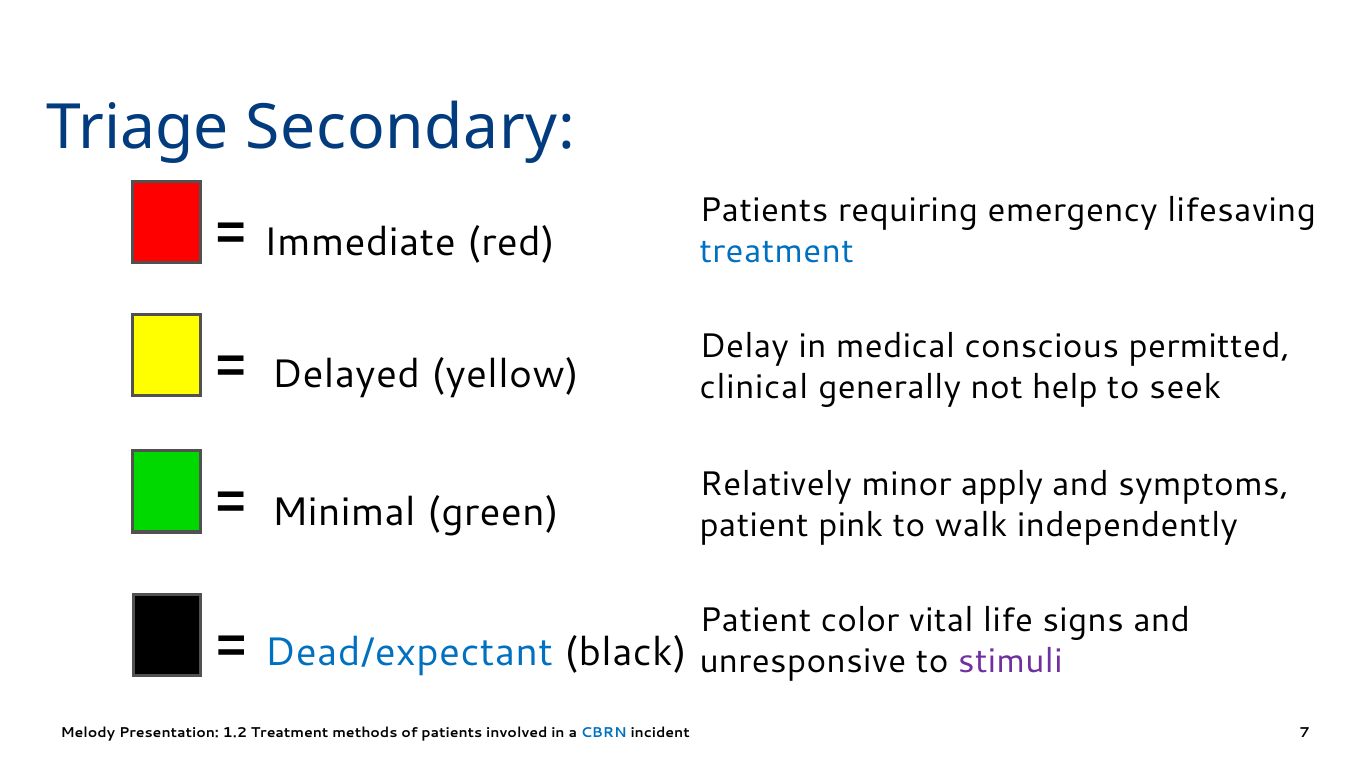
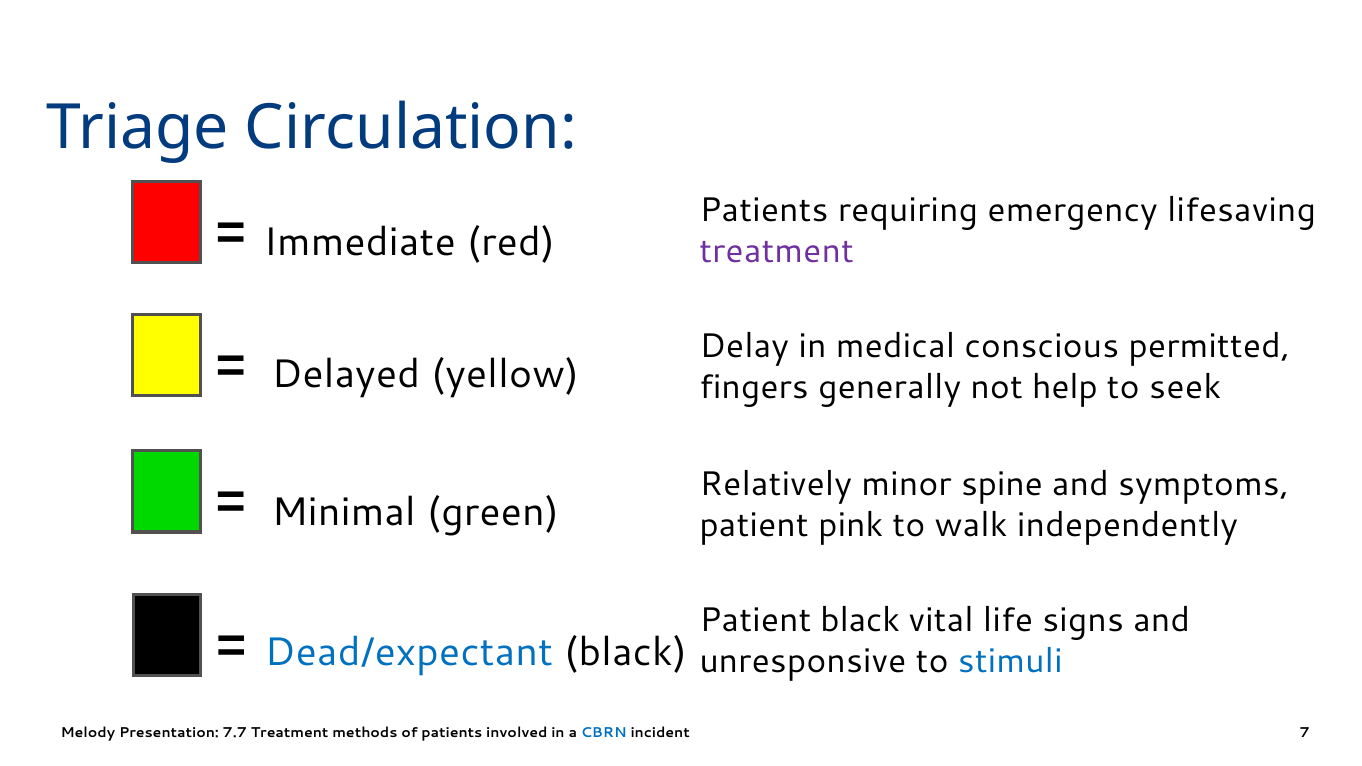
Secondary: Secondary -> Circulation (411, 128)
treatment colour: blue -> purple (777, 251)
clinical: clinical -> fingers (754, 387)
apply: apply -> spine (1002, 484)
Patient color: color -> black (860, 620)
stimuli colour: purple -> blue (1010, 661)
1.2: 1.2 -> 7.7 (235, 733)
